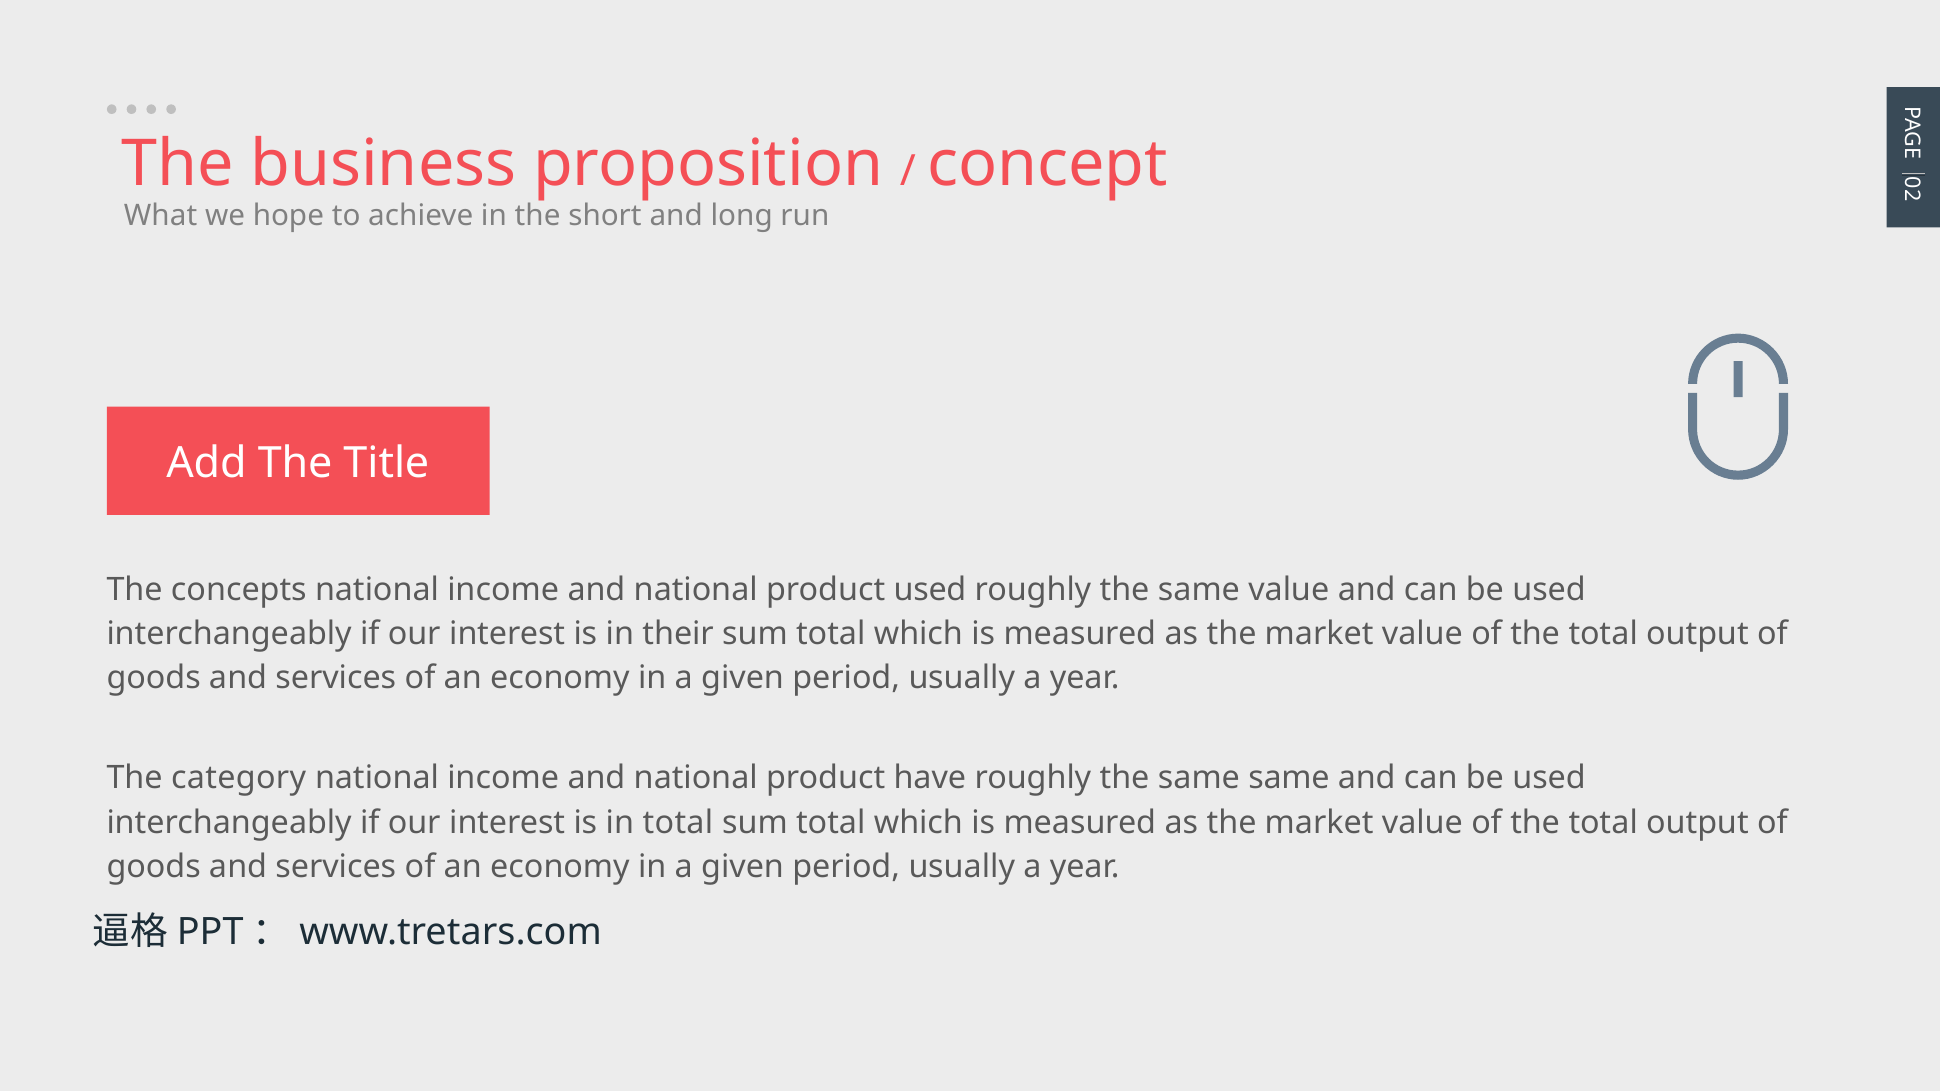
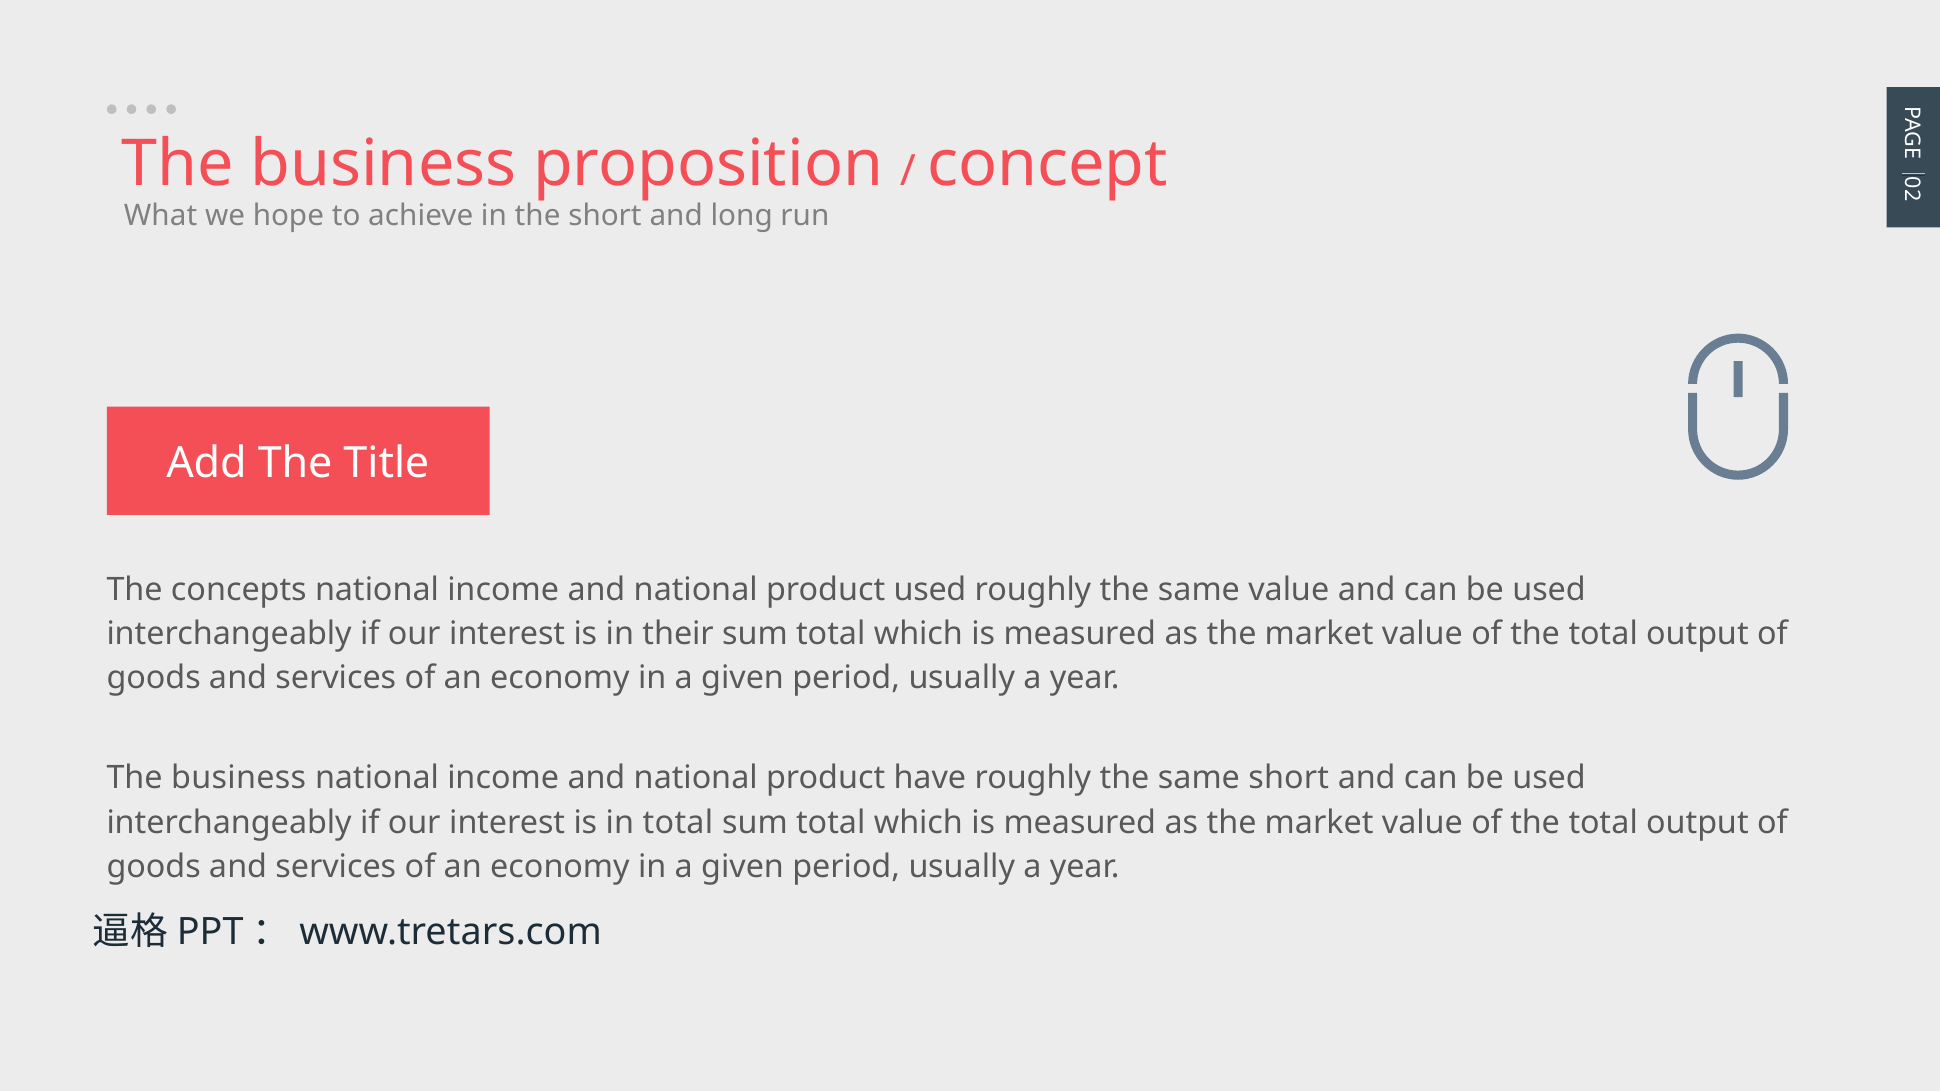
category: category -> business (239, 778)
same same: same -> short (1289, 778)
